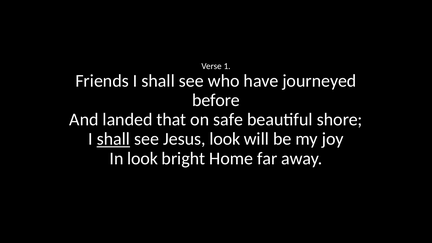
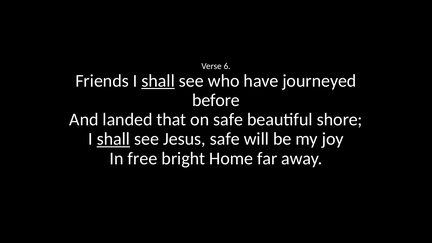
1: 1 -> 6 (227, 66)
shall underline: none -> present (158, 81)
Jesus look: look -> safe (225, 139)
In look: look -> free (143, 158)
